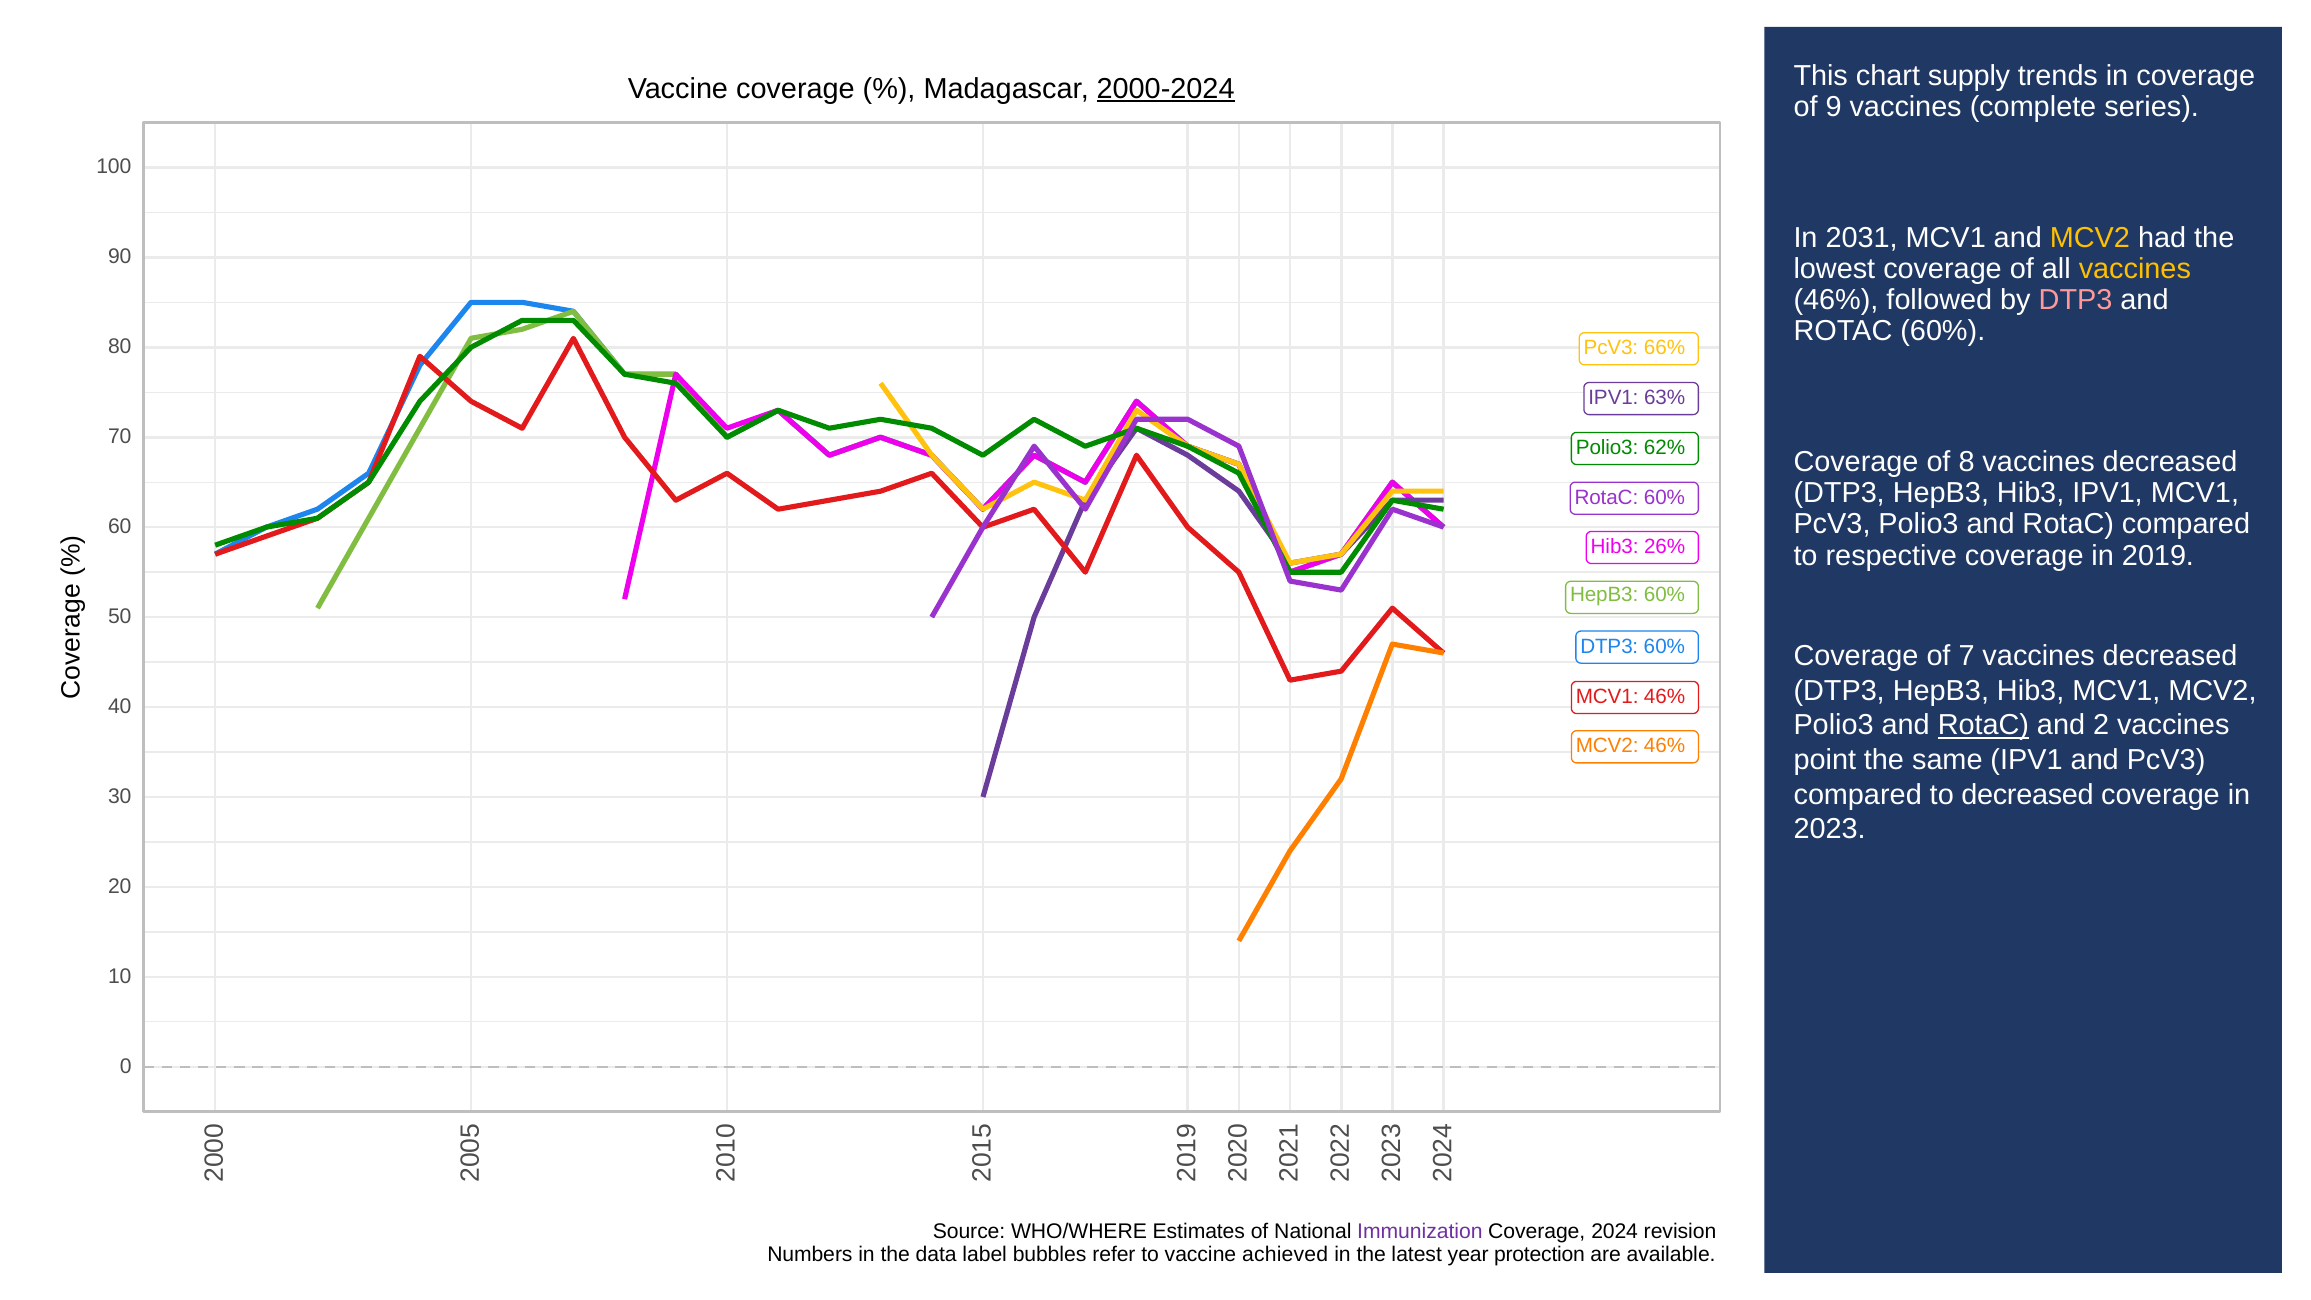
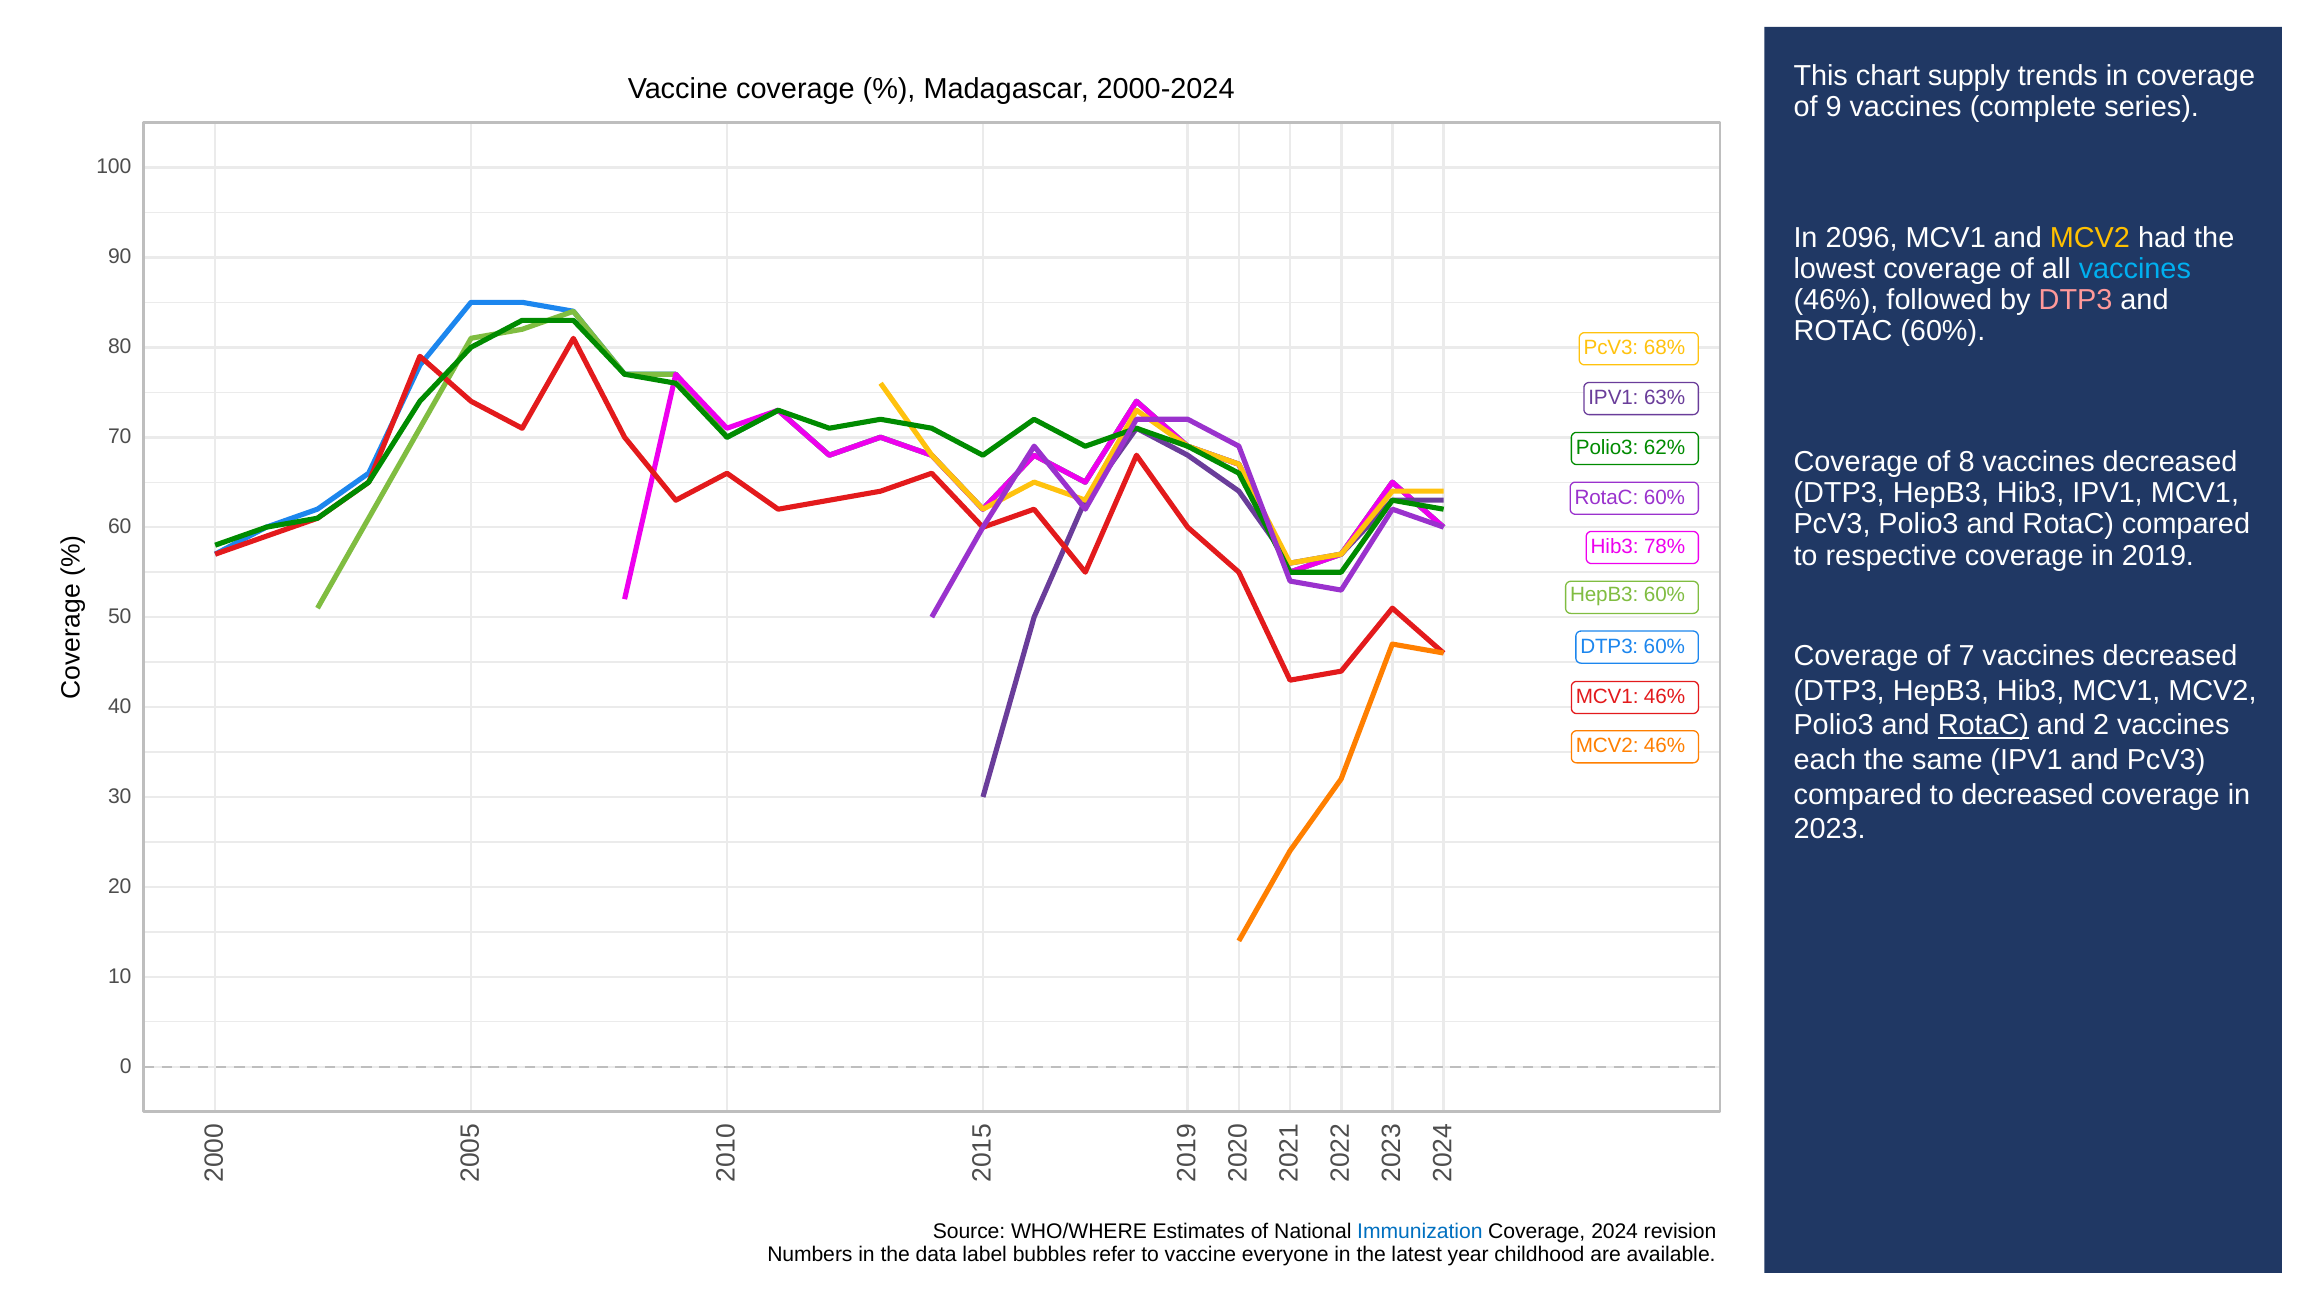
2000-2024 underline: present -> none (1166, 89)
2031: 2031 -> 2096 (1862, 238)
vaccines colour: yellow -> light blue (2135, 269)
66%: 66% -> 68% (1665, 348)
26%: 26% -> 78% (1665, 547)
point: point -> each (1825, 760)
Immunization colour: purple -> blue (1420, 1231)
achieved: achieved -> everyone (1285, 1254)
protection: protection -> childhood (1539, 1254)
